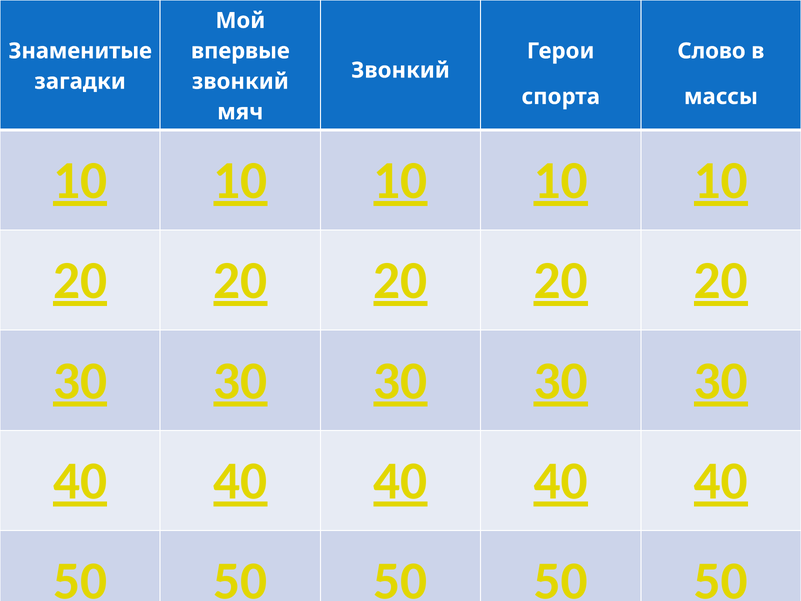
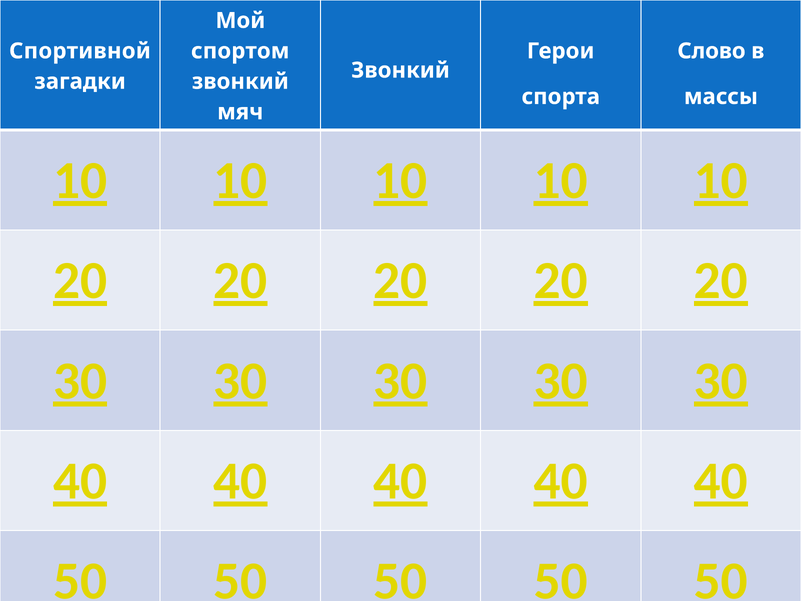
Знаменитые: Знаменитые -> Спортивной (80, 51)
впервые: впервые -> спортом (240, 51)
